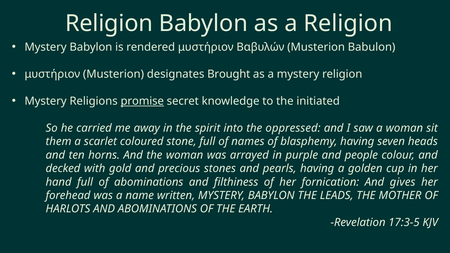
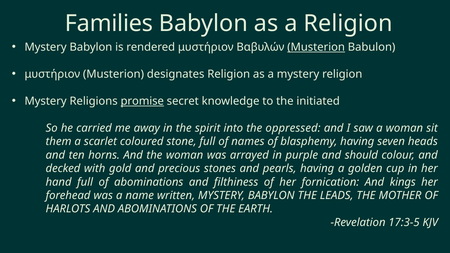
Religion: Religion -> Families (109, 23)
Musterion underline: none -> present (316, 47)
designates Brought: Brought -> Religion (229, 74)
people: people -> should (361, 155)
gives: gives -> kings (403, 182)
